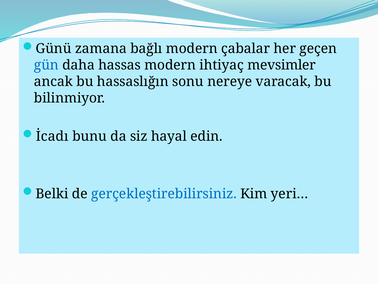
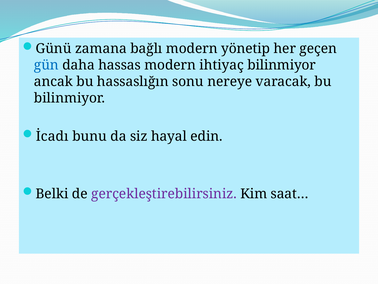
çabalar: çabalar -> yönetip (246, 49)
ihtiyaç mevsimler: mevsimler -> bilinmiyor (282, 65)
gerçekleştirebilirsiniz colour: blue -> purple (164, 194)
yeri…: yeri… -> saat… (290, 194)
